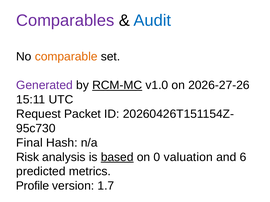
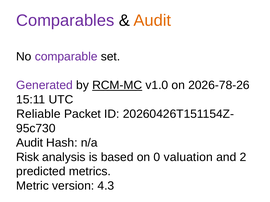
Audit colour: blue -> orange (152, 20)
comparable colour: orange -> purple (66, 57)
2026-27-26: 2026-27-26 -> 2026-78-26 (219, 85)
Request: Request -> Reliable (38, 114)
Final: Final -> Audit (30, 143)
based underline: present -> none (117, 157)
6: 6 -> 2 (243, 157)
Profile: Profile -> Metric (32, 186)
1.7: 1.7 -> 4.3 (106, 186)
